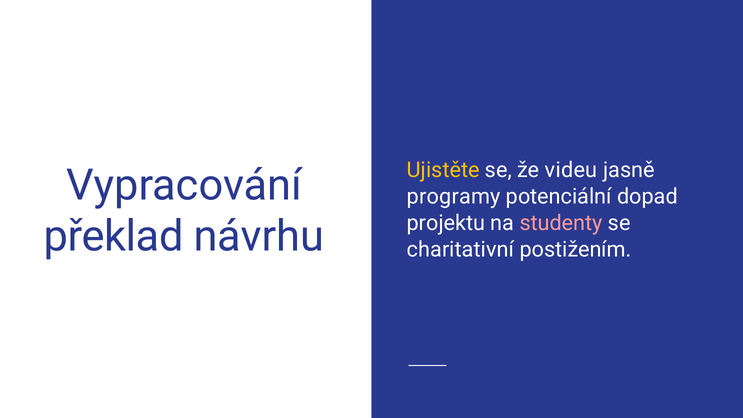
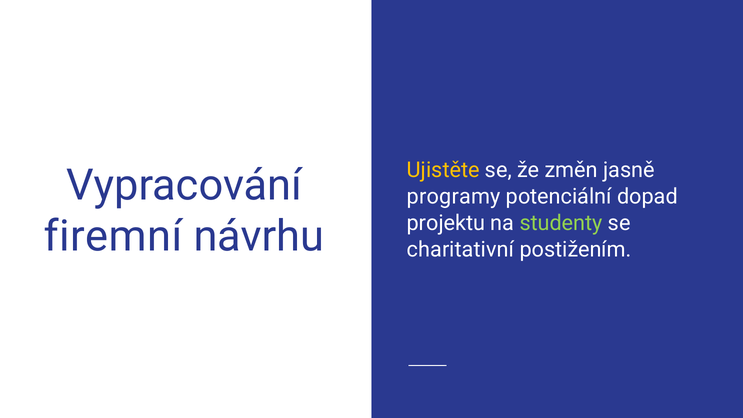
videu: videu -> změn (571, 170)
studenty colour: pink -> light green (561, 223)
překlad: překlad -> firemní (113, 236)
